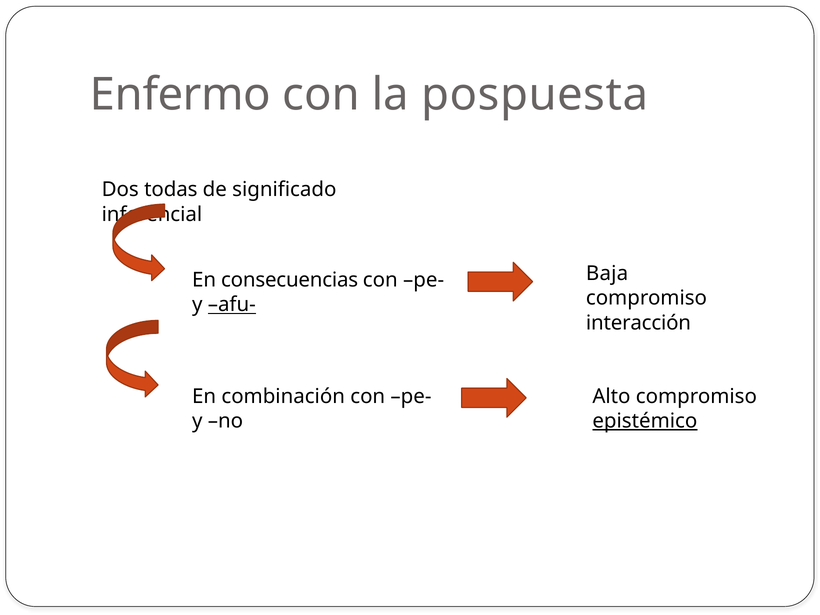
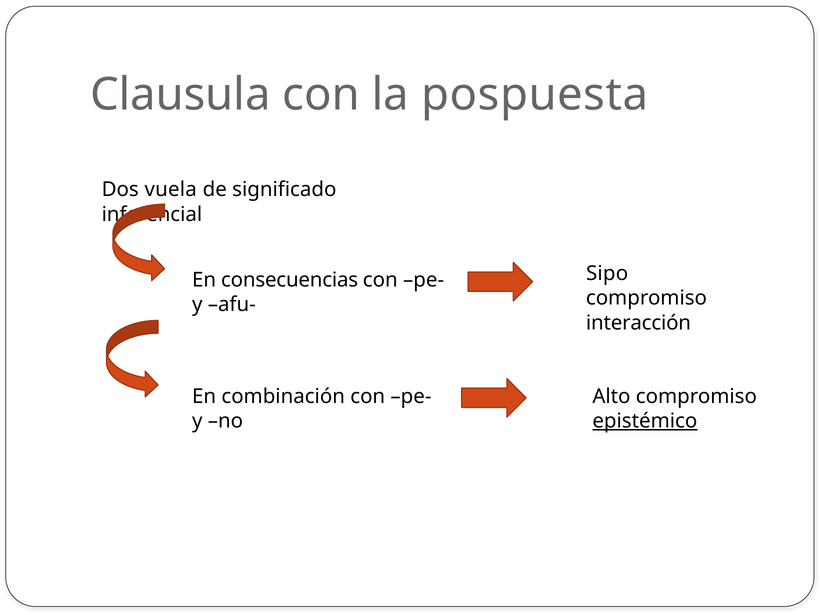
Enfermo: Enfermo -> Clausula (180, 95)
todas: todas -> vuela (171, 190)
Baja: Baja -> Sipo (607, 274)
afu- underline: present -> none (232, 305)
